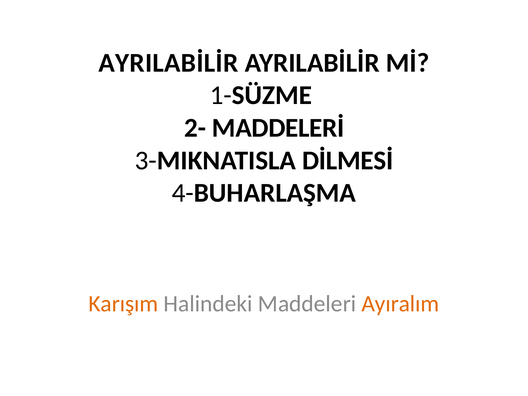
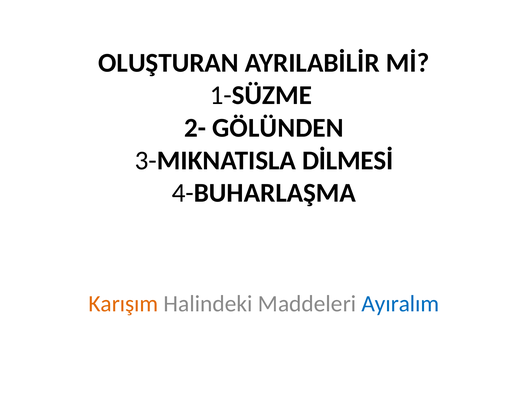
AYRILABİLİR: AYRILABİLİR -> OLUŞTURAN (169, 63)
MADDELERİ: MADDELERİ -> GÖLÜNDEN (278, 128)
Ayıralım colour: orange -> blue (400, 304)
